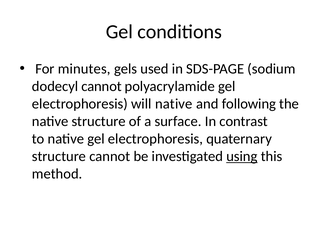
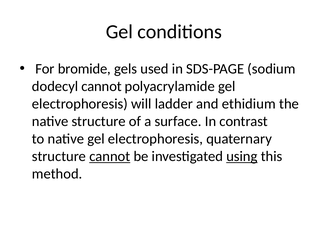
minutes: minutes -> bromide (84, 69)
will native: native -> ladder (174, 104)
following: following -> ethidium (249, 104)
cannot underline: none -> present (110, 156)
